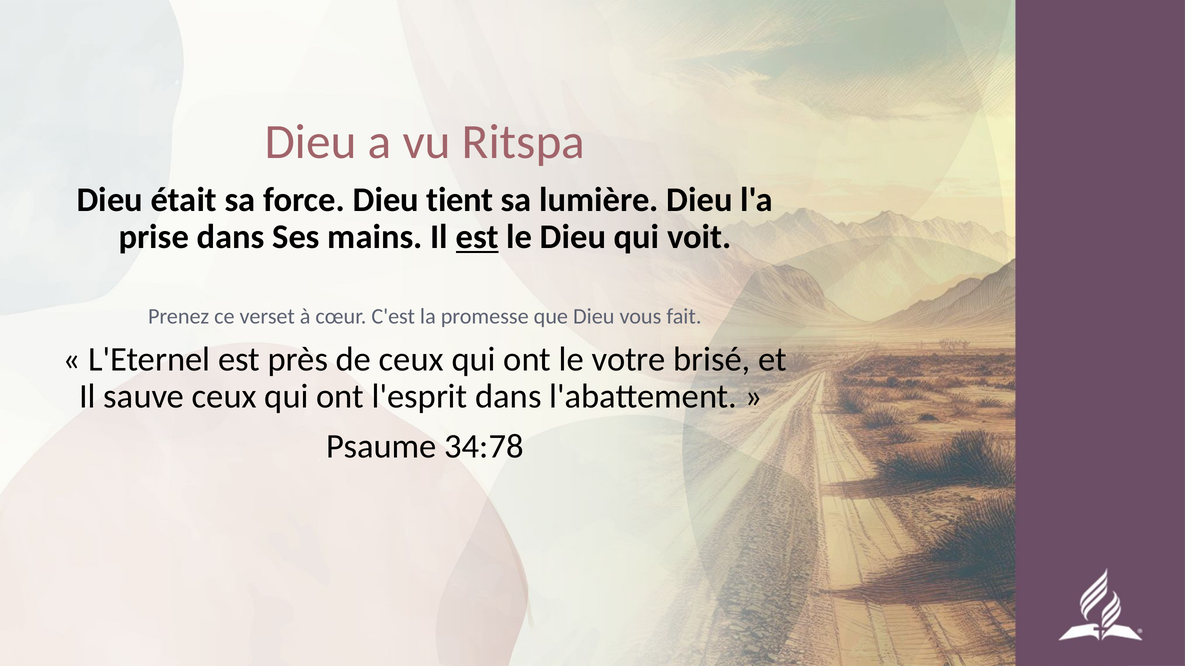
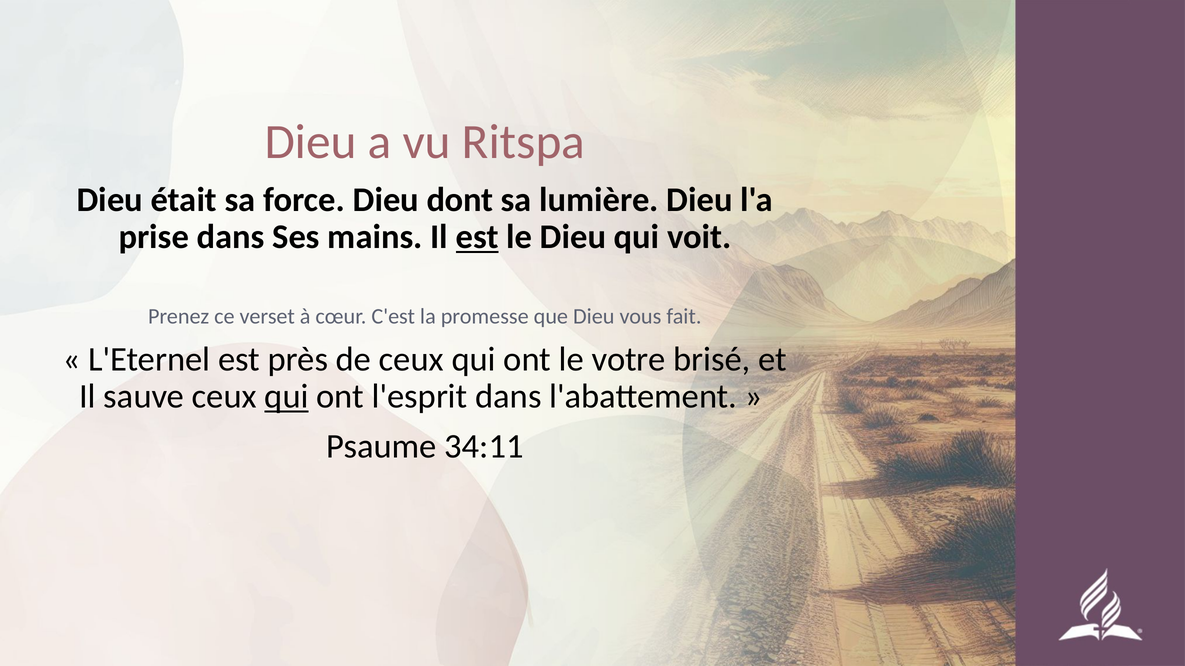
tient: tient -> dont (460, 200)
qui underline: none -> present (286, 397)
34:78: 34:78 -> 34:11 (484, 447)
